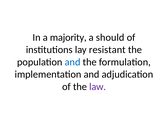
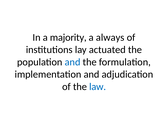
should: should -> always (110, 37)
resistant: resistant -> actuated (107, 50)
law colour: purple -> blue (98, 87)
